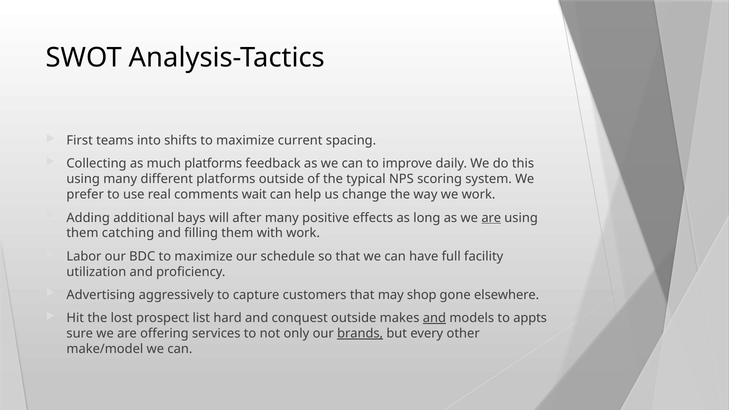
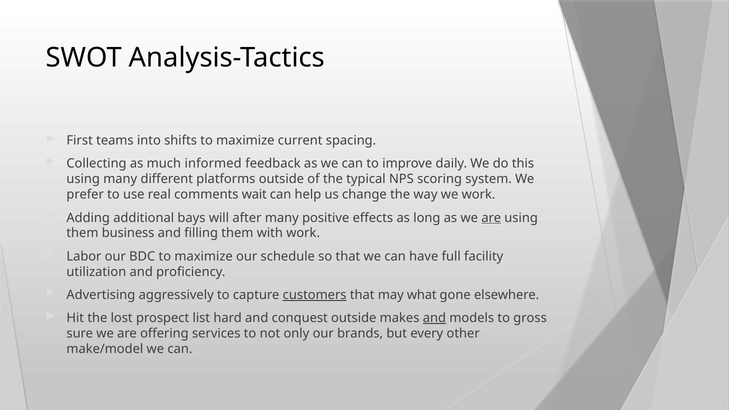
much platforms: platforms -> informed (213, 164)
catching: catching -> business (128, 233)
customers underline: none -> present (315, 295)
shop: shop -> what (422, 295)
appts: appts -> gross (530, 318)
brands underline: present -> none (360, 334)
